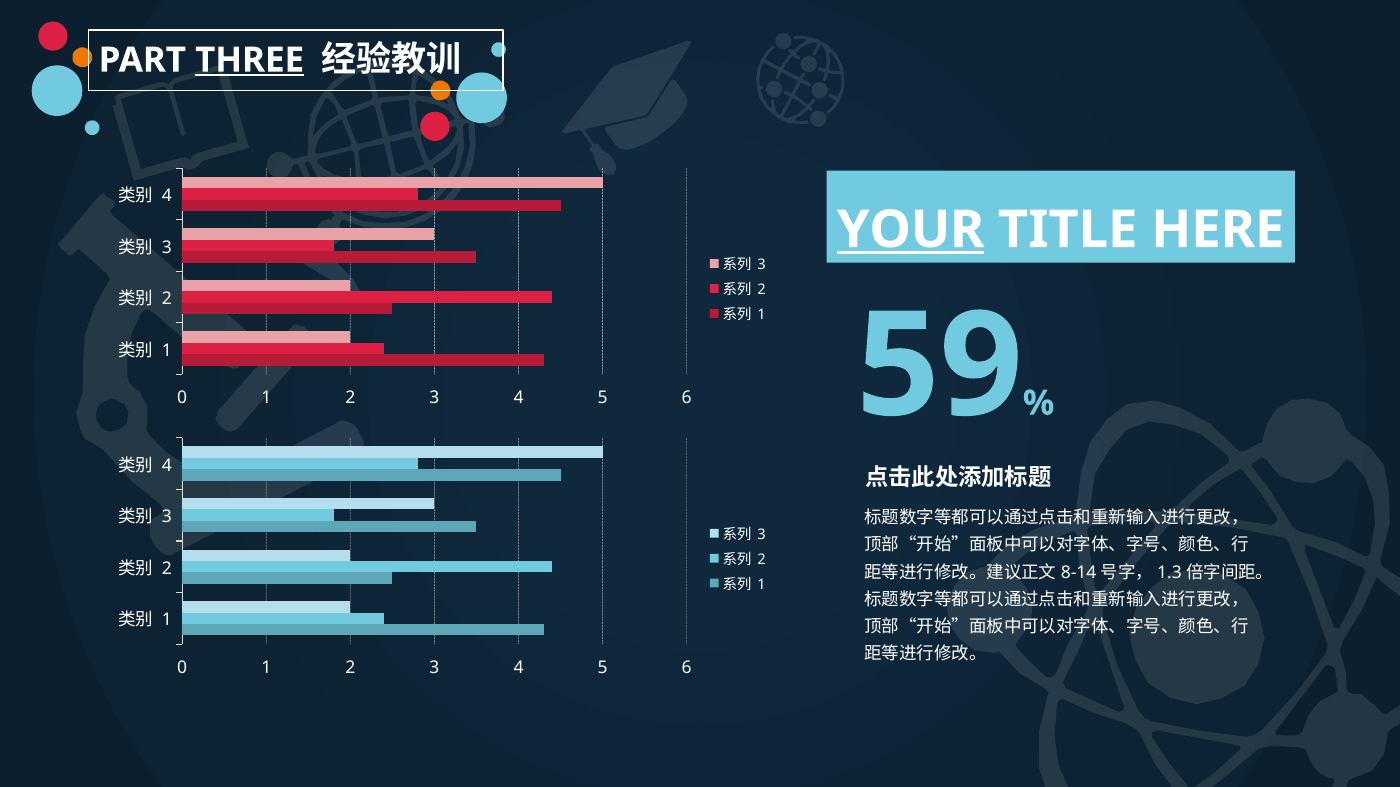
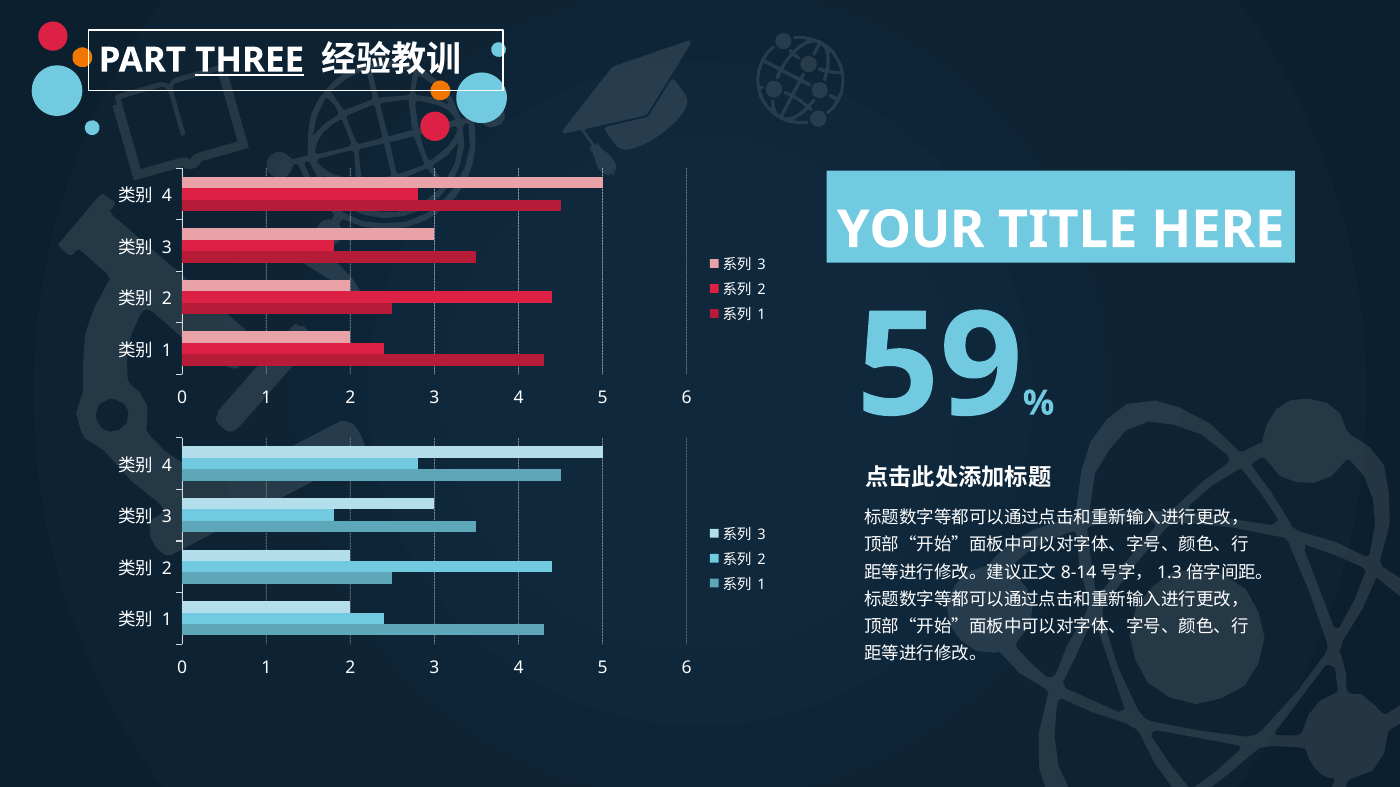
YOUR underline: present -> none (911, 230)
